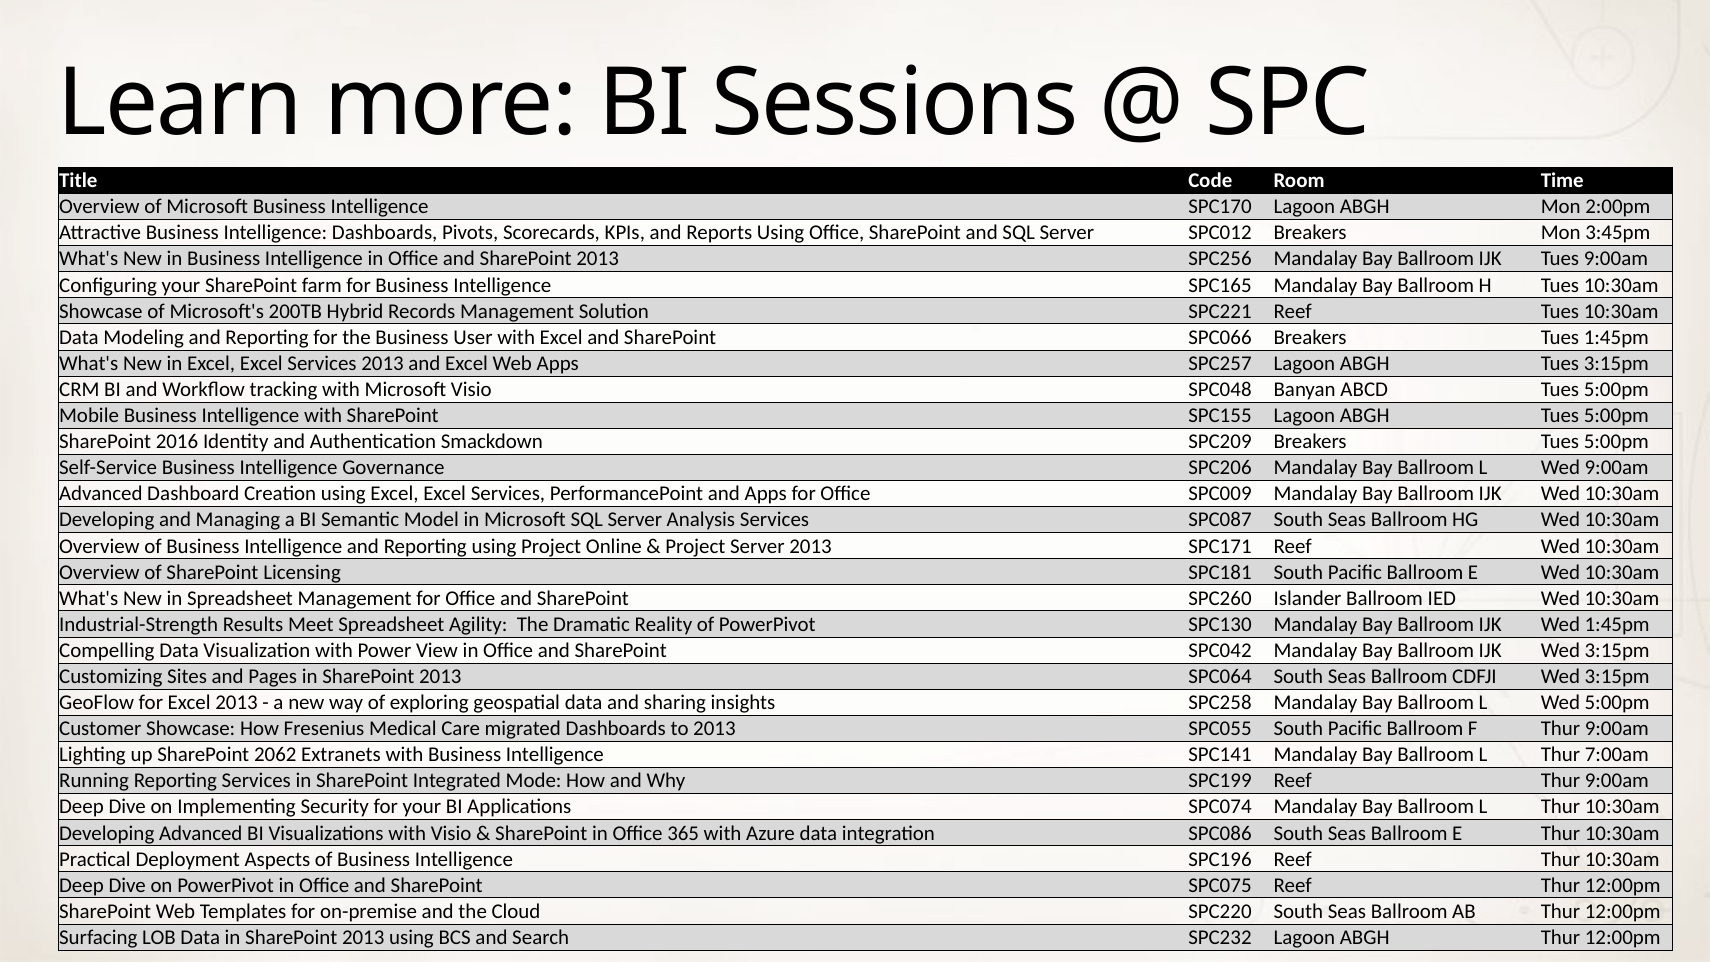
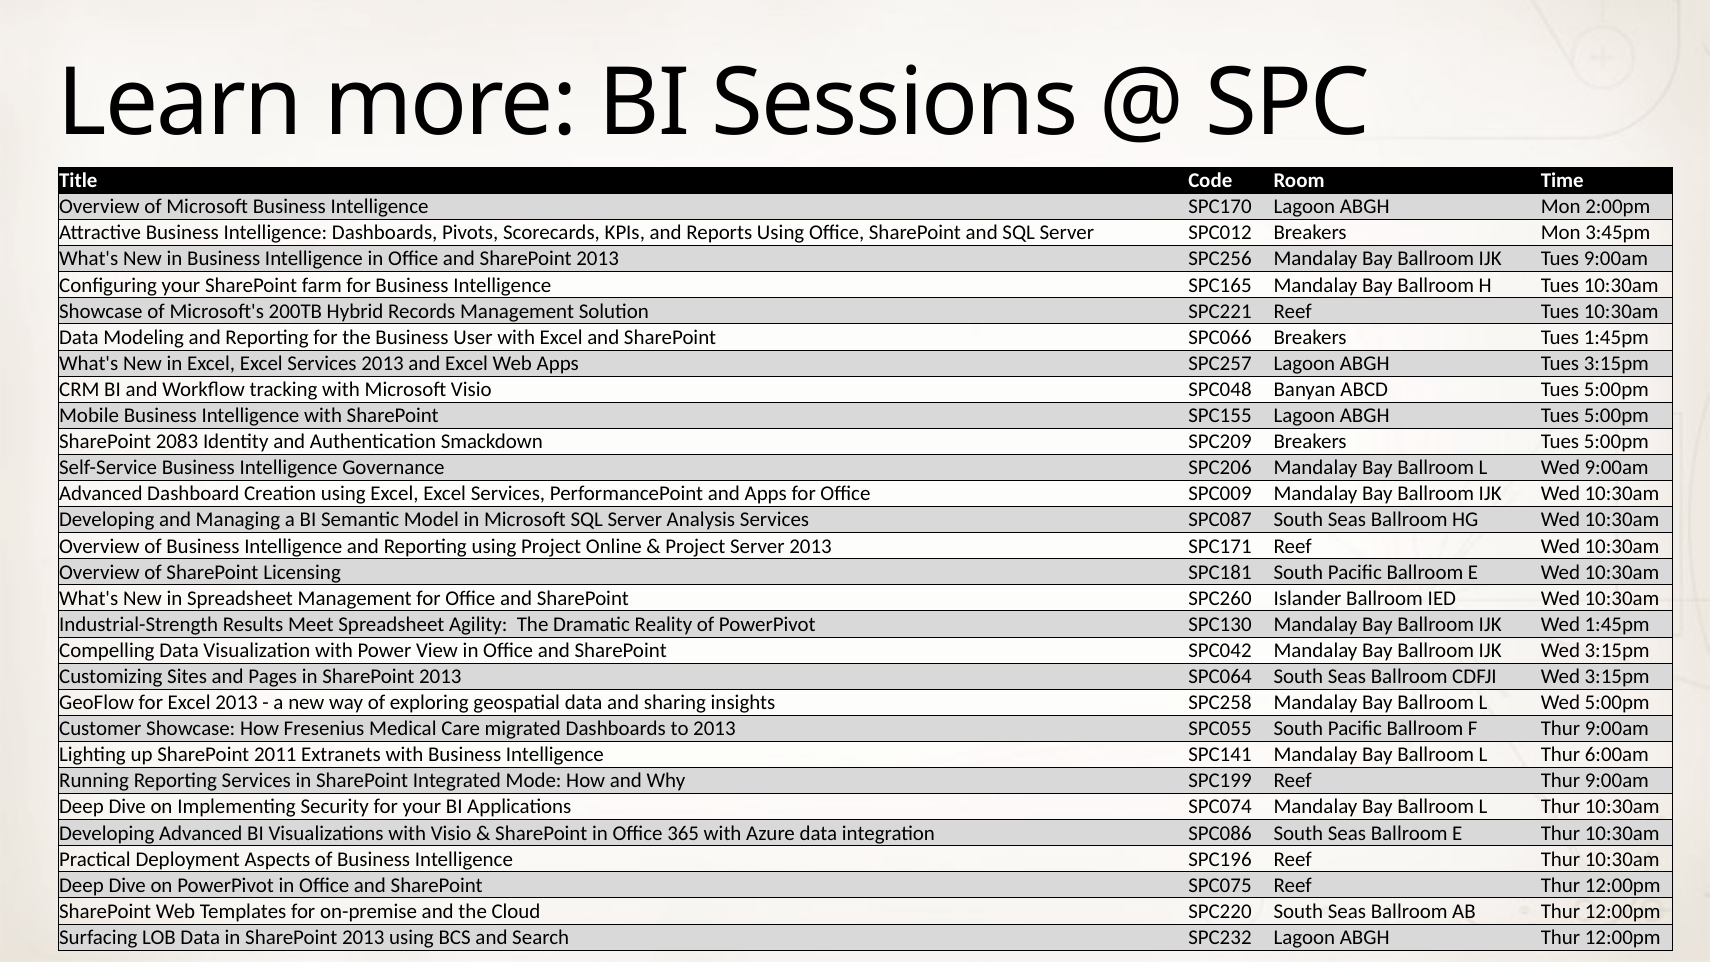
2016: 2016 -> 2083 (177, 442)
2062: 2062 -> 2011 (275, 755)
7:00am: 7:00am -> 6:00am (1617, 755)
